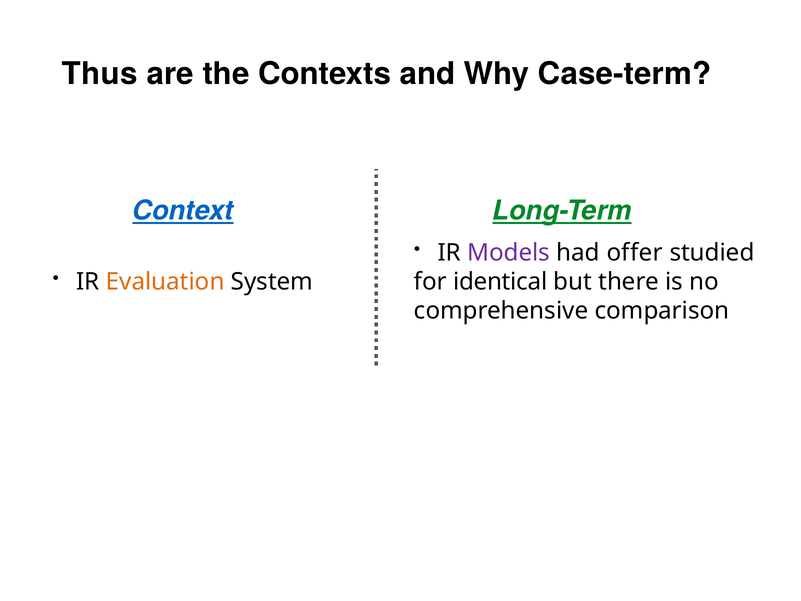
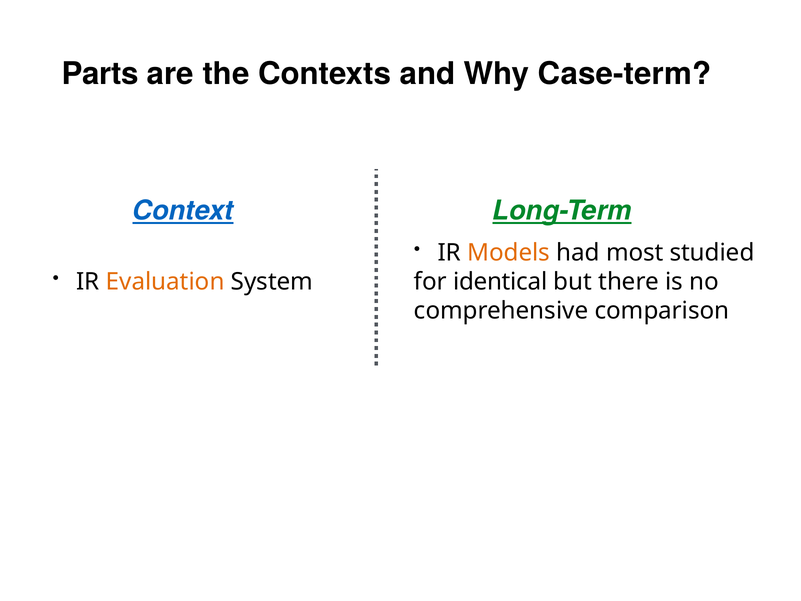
Thus: Thus -> Parts (100, 74)
Models colour: purple -> orange (509, 253)
offer: offer -> most (635, 253)
